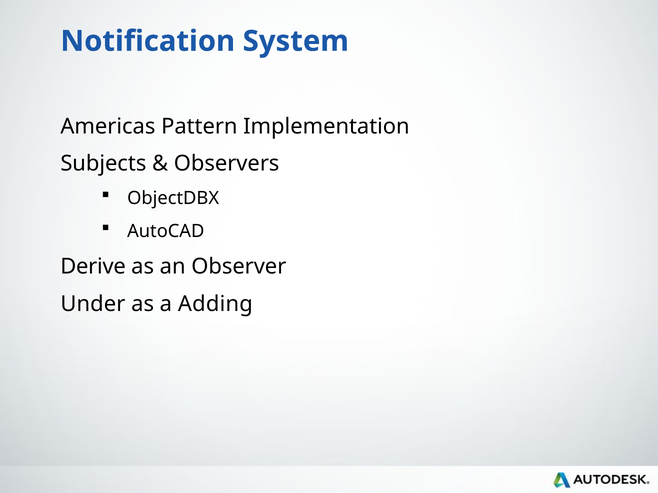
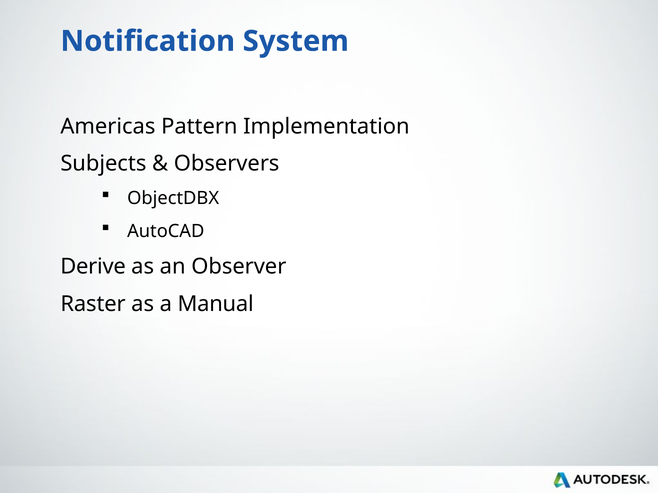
Under: Under -> Raster (93, 304)
Adding: Adding -> Manual (216, 304)
